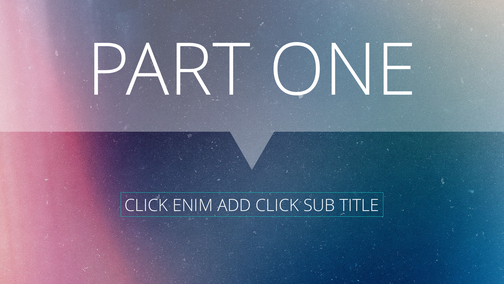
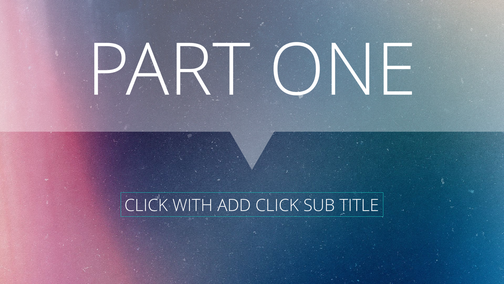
ENIM: ENIM -> WITH (193, 205)
